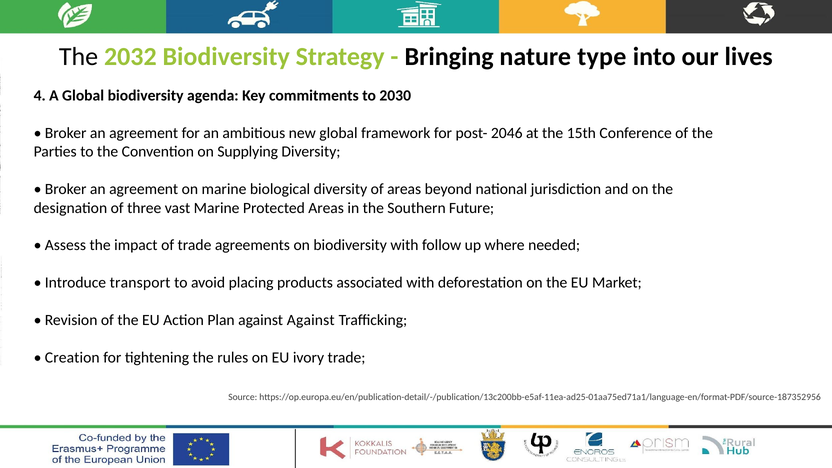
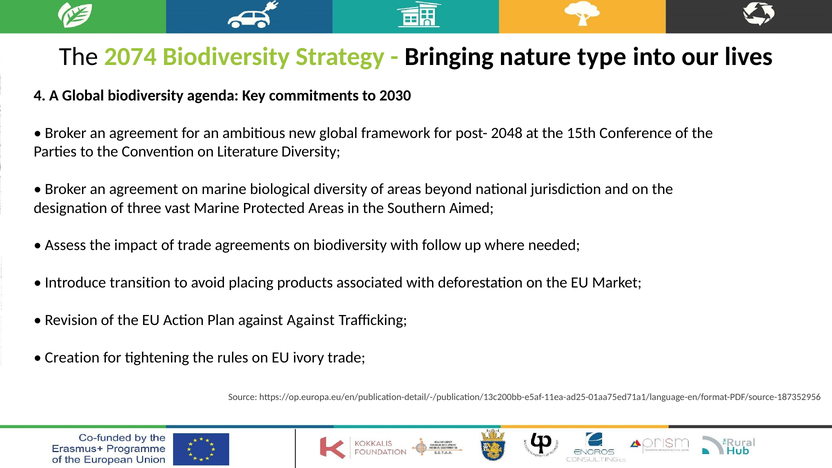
2032: 2032 -> 2074 (130, 56)
2046: 2046 -> 2048 (507, 133)
Supplying: Supplying -> Literature (248, 152)
Future: Future -> Aimed (472, 208)
transport: transport -> transition (140, 283)
